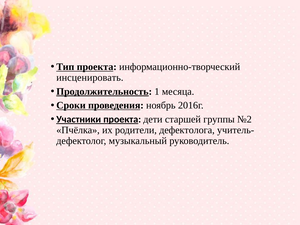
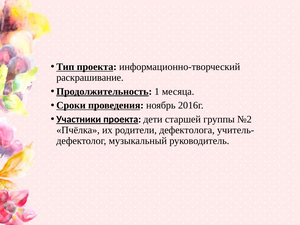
инсценировать: инсценировать -> раскрашивание (90, 78)
